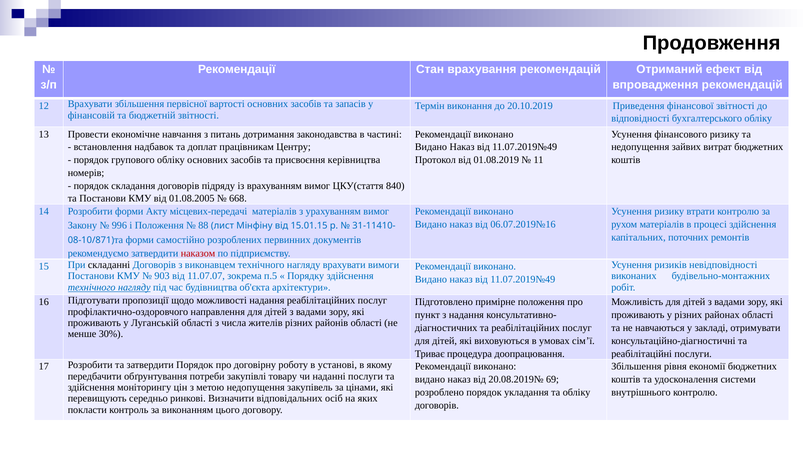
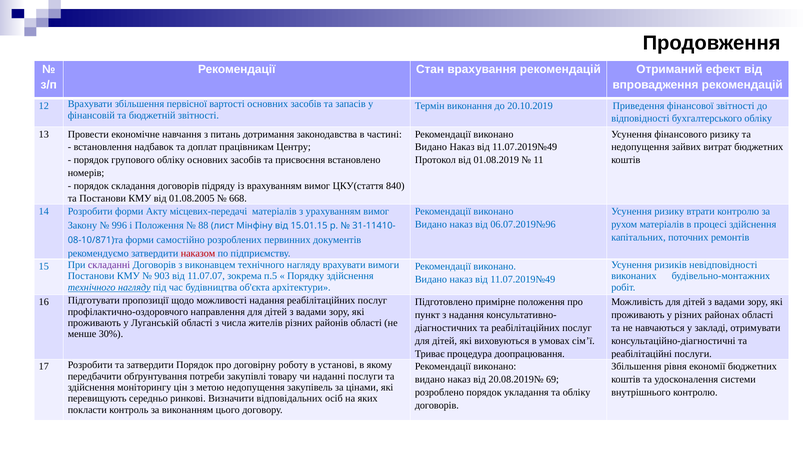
керівництва: керівництва -> встановлено (354, 160)
06.07.2019№16: 06.07.2019№16 -> 06.07.2019№96 (523, 225)
складанні colour: black -> purple (109, 265)
